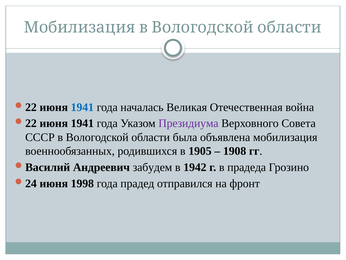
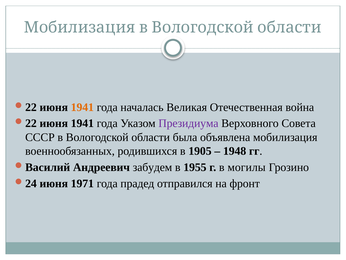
1941 colour: blue -> orange (82, 107)
1908: 1908 -> 1948 (235, 151)
1942: 1942 -> 1955 (195, 167)
прадеда: прадеда -> могилы (247, 167)
1998: 1998 -> 1971 (82, 183)
